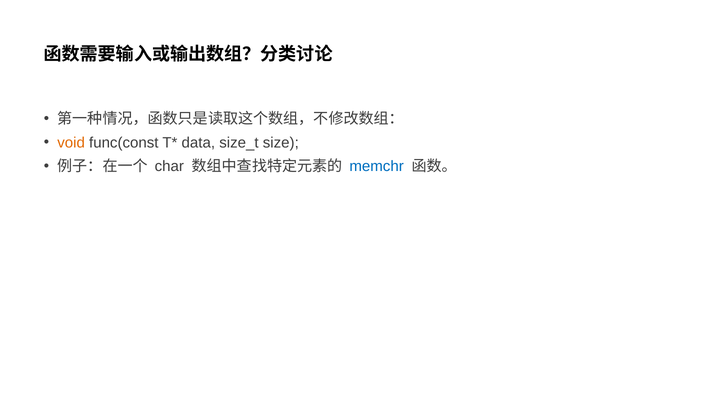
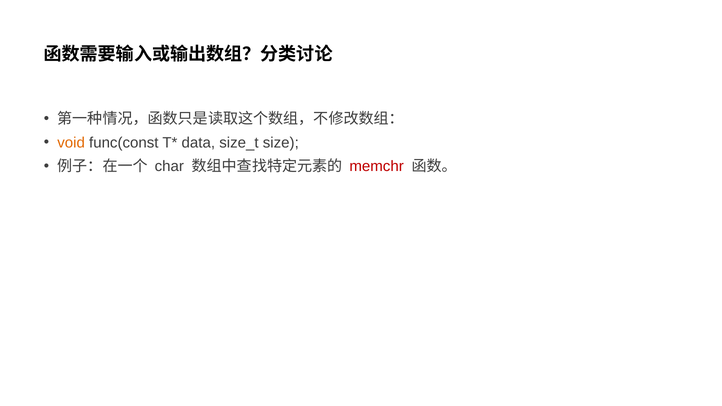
memchr colour: blue -> red (377, 166)
